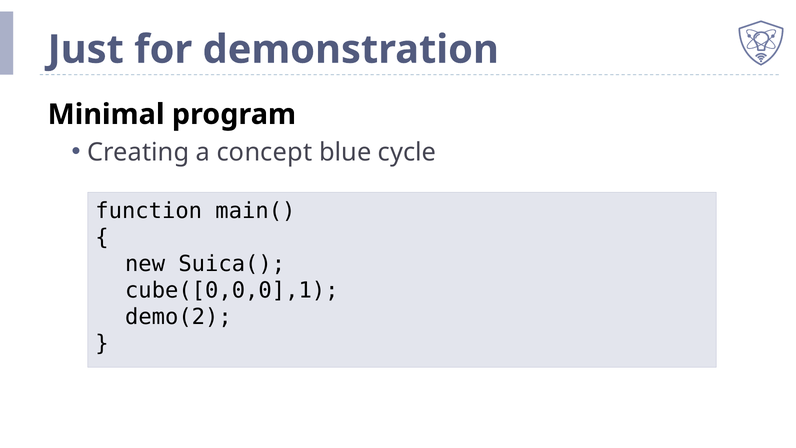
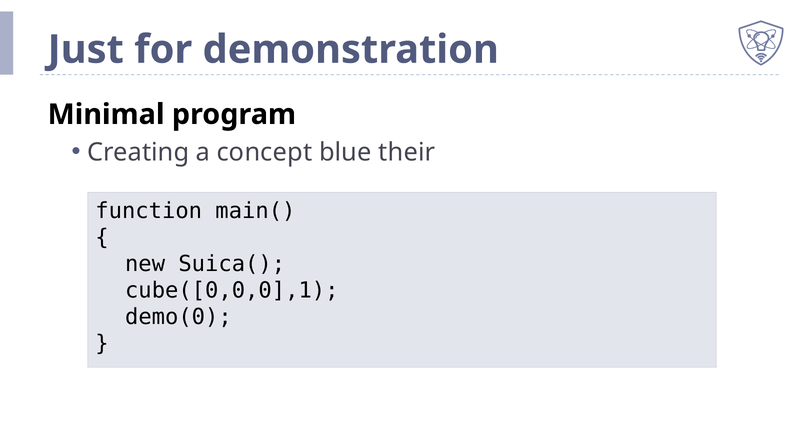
cycle: cycle -> their (407, 152)
demo(2: demo(2 -> demo(0 (178, 317)
